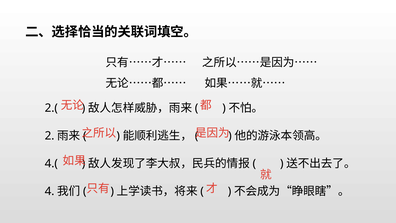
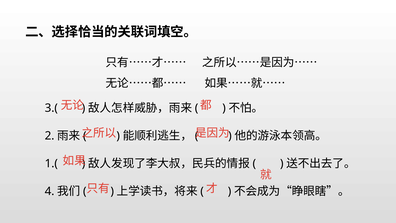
2.(: 2.( -> 3.( (51, 108)
4.(: 4.( -> 1.( (51, 163)
